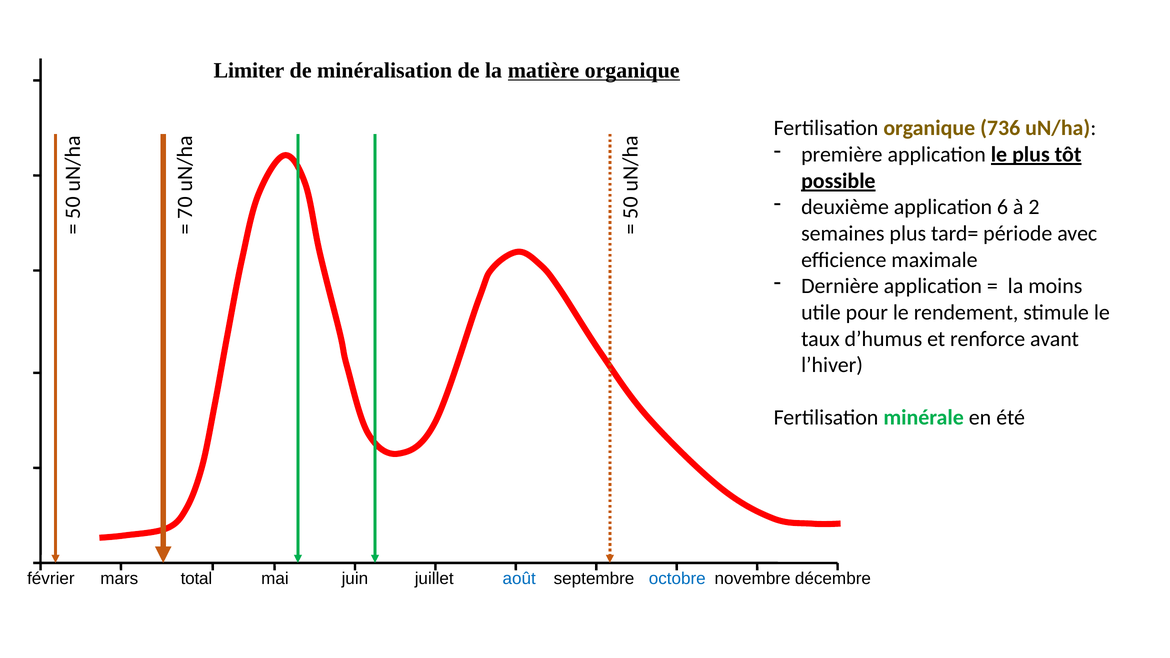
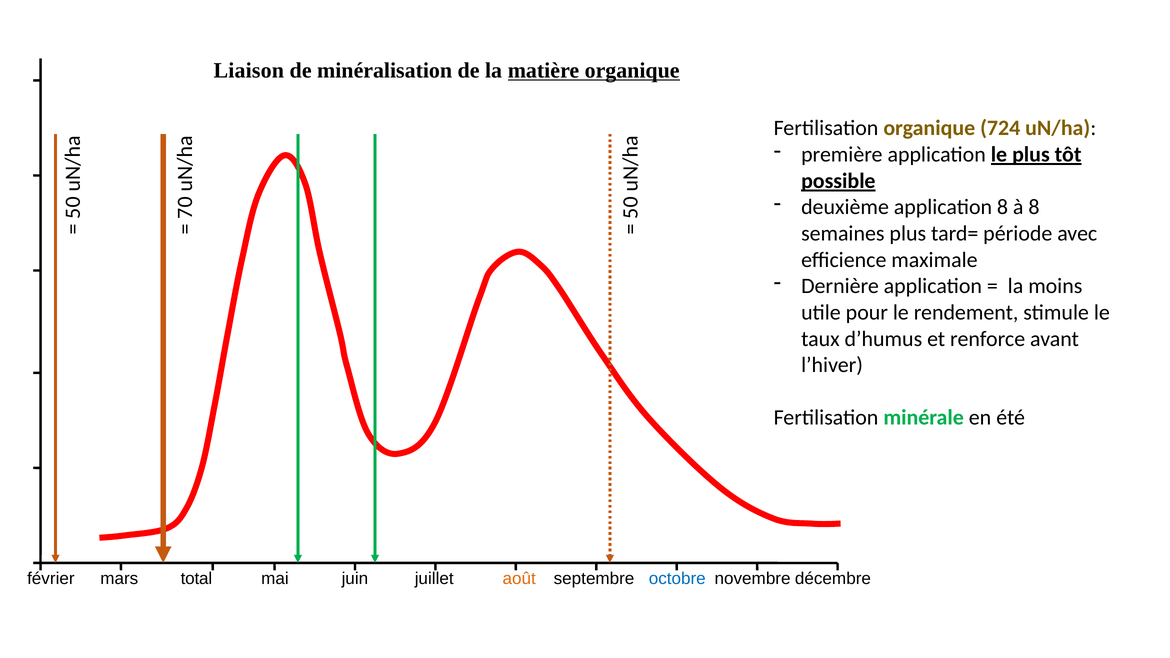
Limiter: Limiter -> Liaison (249, 70)
736: 736 -> 724 (1000, 128)
application 6: 6 -> 8 (1002, 207)
à 2: 2 -> 8 (1034, 207)
août colour: blue -> orange (519, 579)
